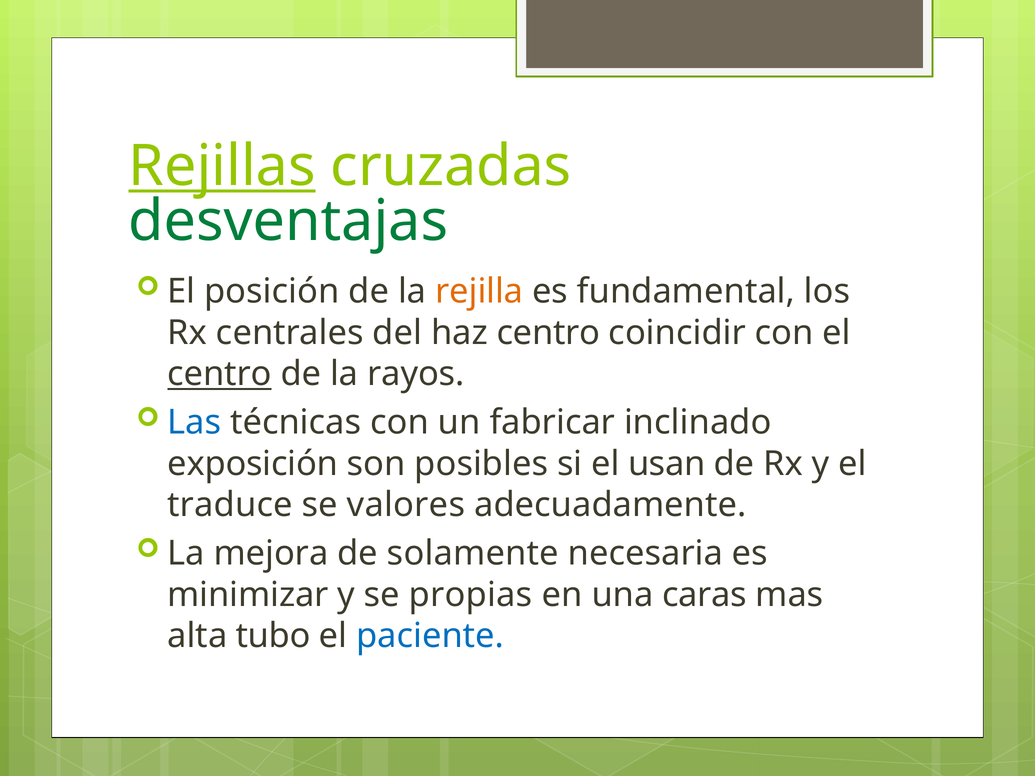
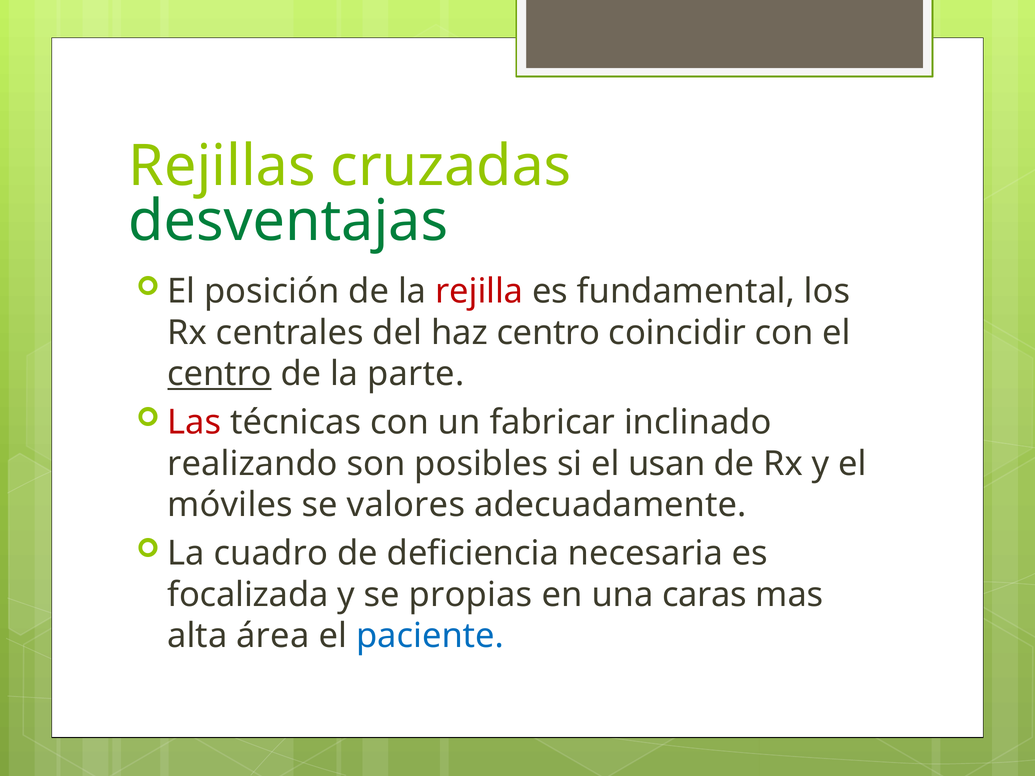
Rejillas underline: present -> none (222, 166)
rejilla colour: orange -> red (479, 291)
rayos: rayos -> parte (416, 374)
Las colour: blue -> red (194, 422)
exposición: exposición -> realizando (253, 464)
traduce: traduce -> móviles (230, 505)
mejora: mejora -> cuadro (271, 554)
solamente: solamente -> deficiencia (473, 554)
minimizar: minimizar -> focalizada (248, 595)
tubo: tubo -> área (273, 636)
